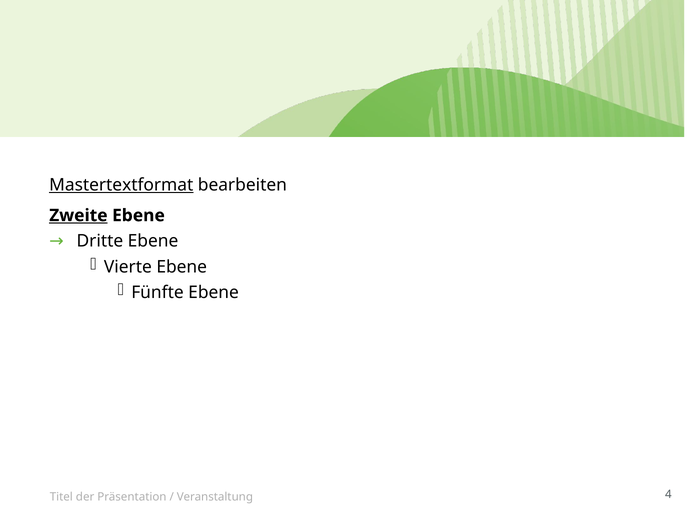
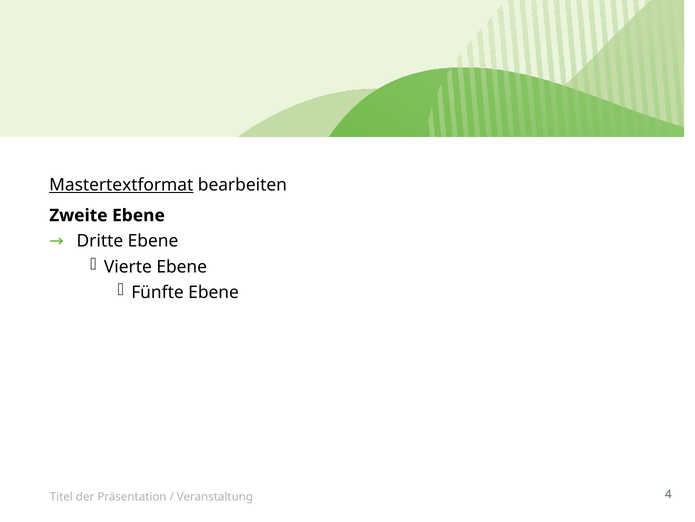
Zweite underline: present -> none (78, 215)
